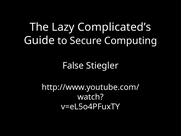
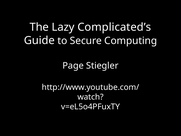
False: False -> Page (73, 66)
